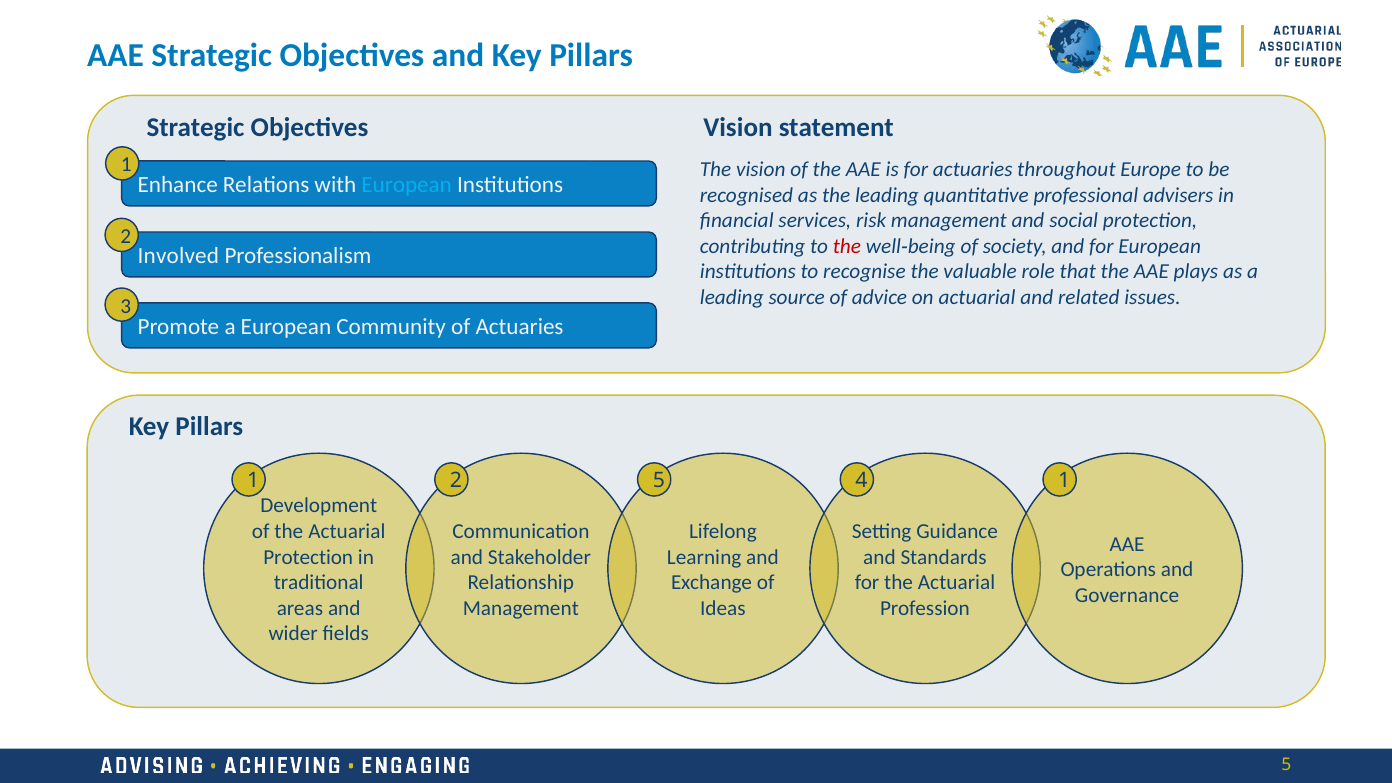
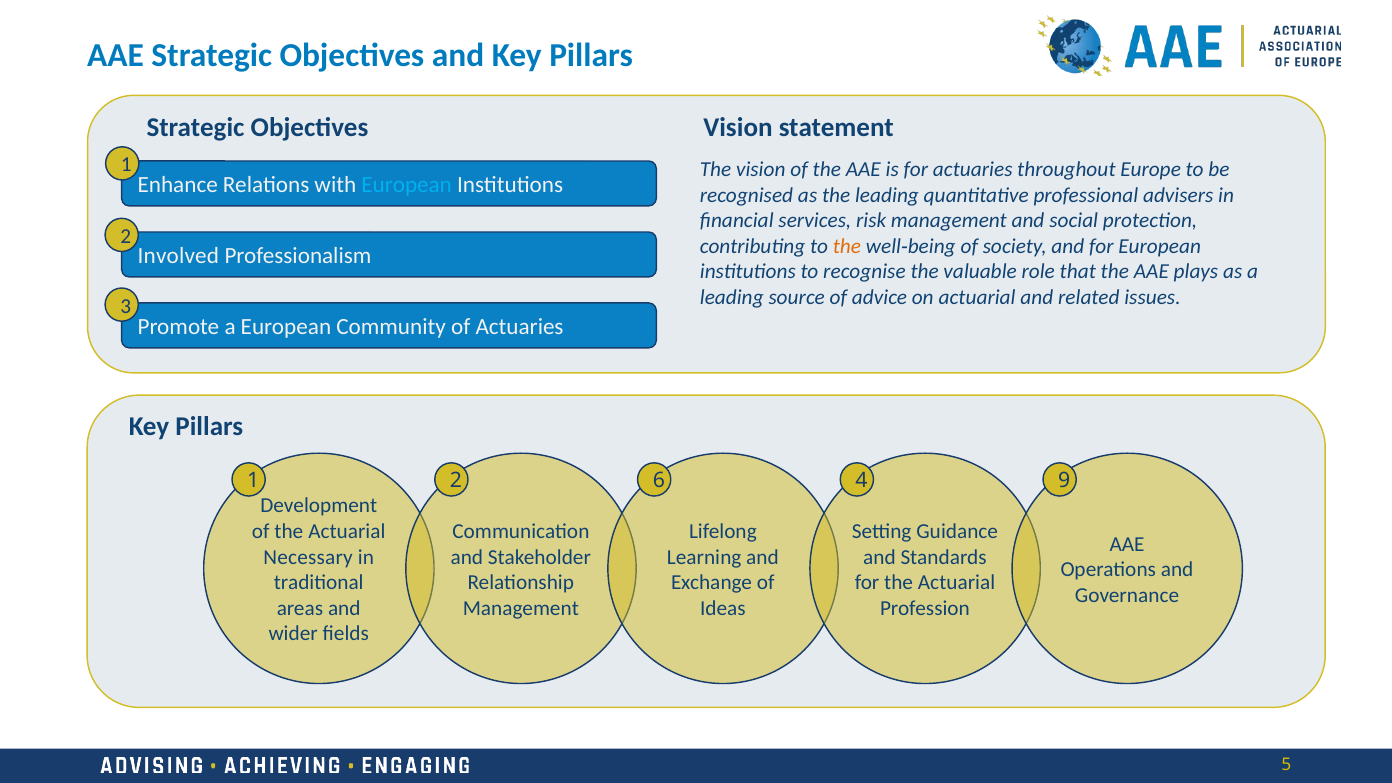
the colour: red -> orange (847, 246)
2 5: 5 -> 6 (659, 481)
4 1: 1 -> 9 (1064, 481)
Protection: Protection -> Necessary (308, 557)
